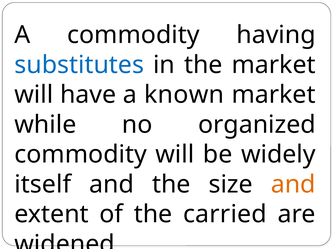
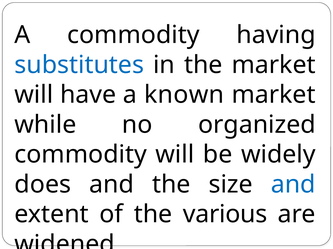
itself: itself -> does (43, 185)
and colour: orange -> blue (293, 185)
carried: carried -> various (225, 215)
